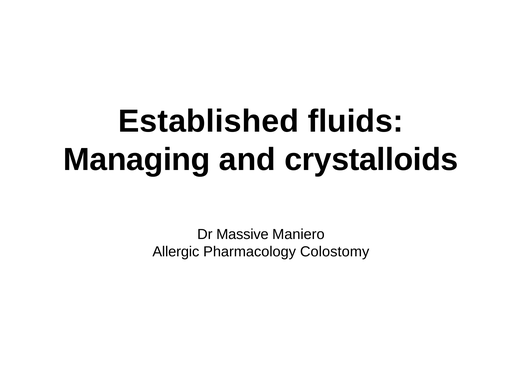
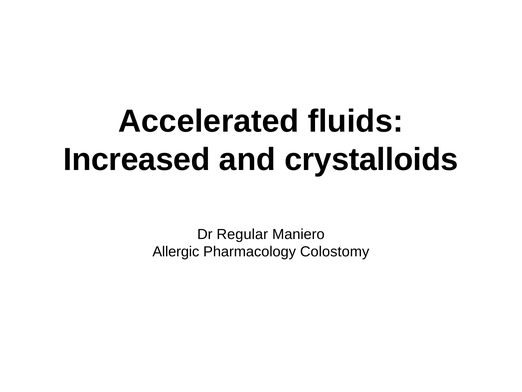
Established: Established -> Accelerated (209, 121)
Managing: Managing -> Increased (137, 159)
Massive: Massive -> Regular (242, 234)
